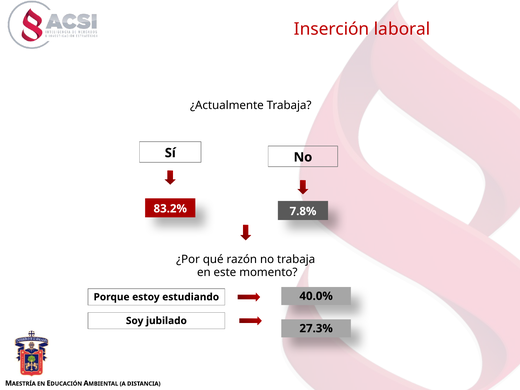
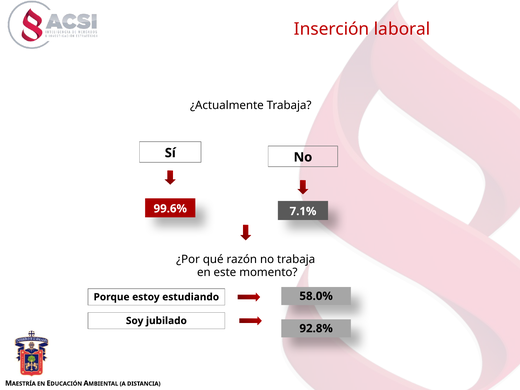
83.2%: 83.2% -> 99.6% (170, 209)
7.8%: 7.8% -> 7.1% (303, 211)
40.0%: 40.0% -> 58.0% (316, 296)
27.3%: 27.3% -> 92.8% (316, 328)
